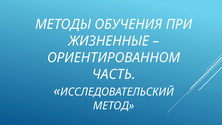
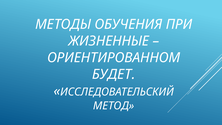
ЧАСТЬ: ЧАСТЬ -> БУДЕТ (114, 74)
